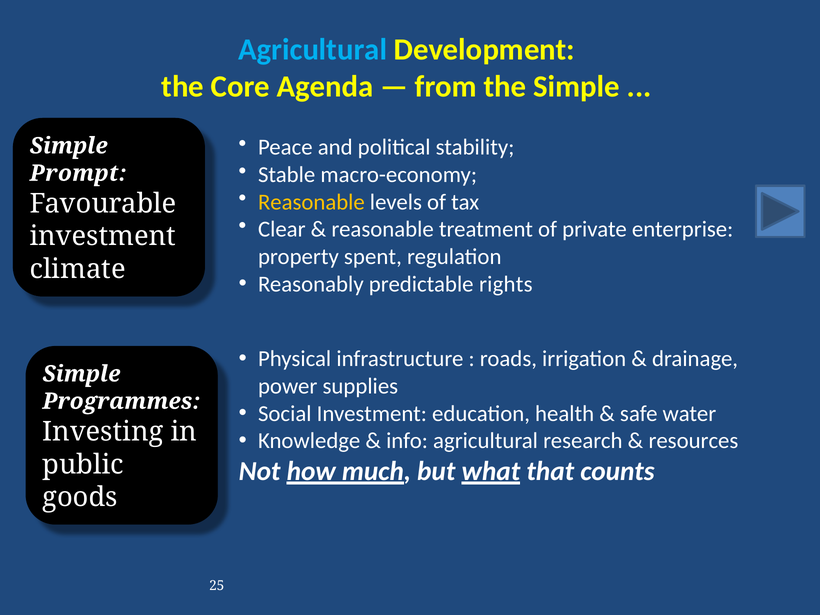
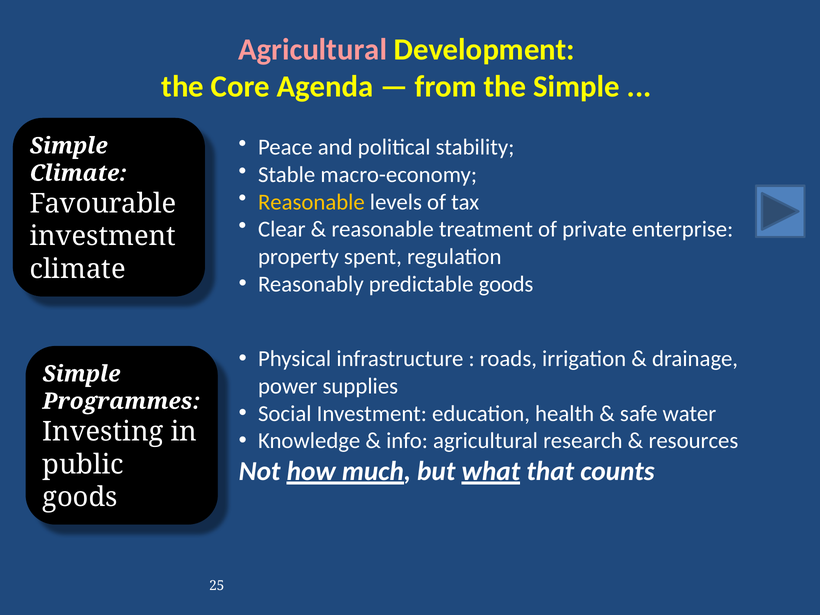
Agricultural colour: light blue -> pink (313, 50)
Prompt: Prompt -> Climate (78, 173)
predictable rights: rights -> goods (506, 284)
